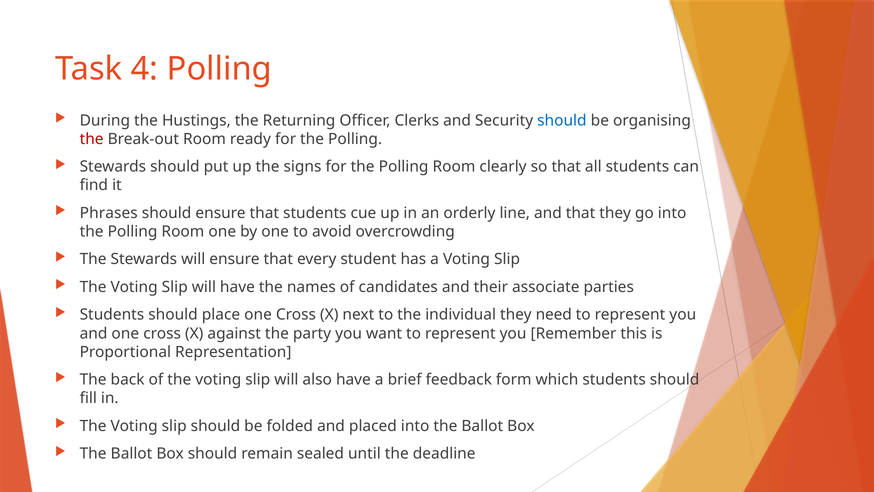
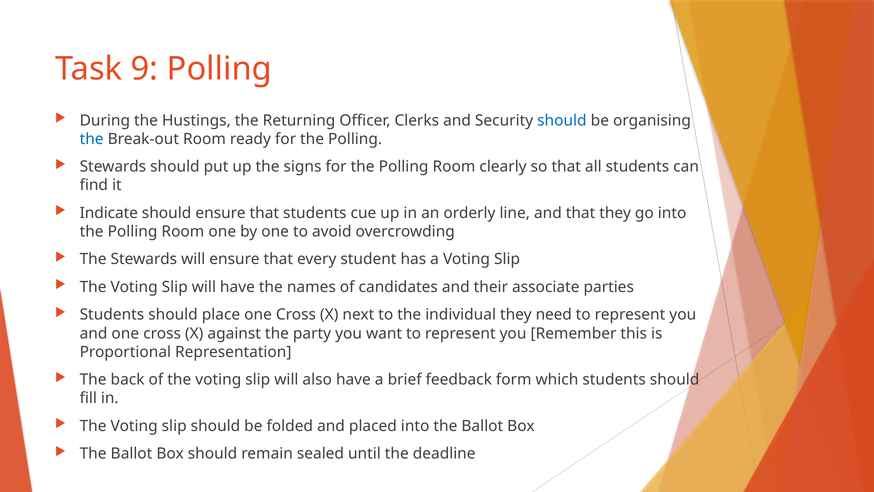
4: 4 -> 9 (144, 69)
the colour: red -> blue (92, 139)
Phrases: Phrases -> Indicate (109, 213)
